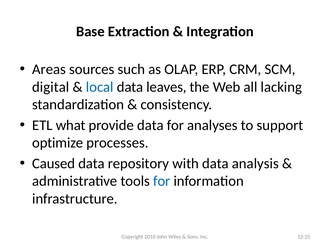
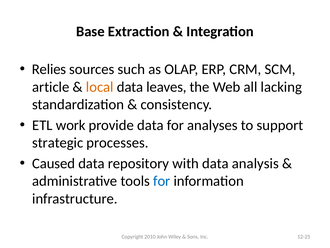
Areas: Areas -> Relies (49, 69)
digital: digital -> article (51, 87)
local colour: blue -> orange (100, 87)
what: what -> work (71, 125)
optimize: optimize -> strategic (58, 143)
